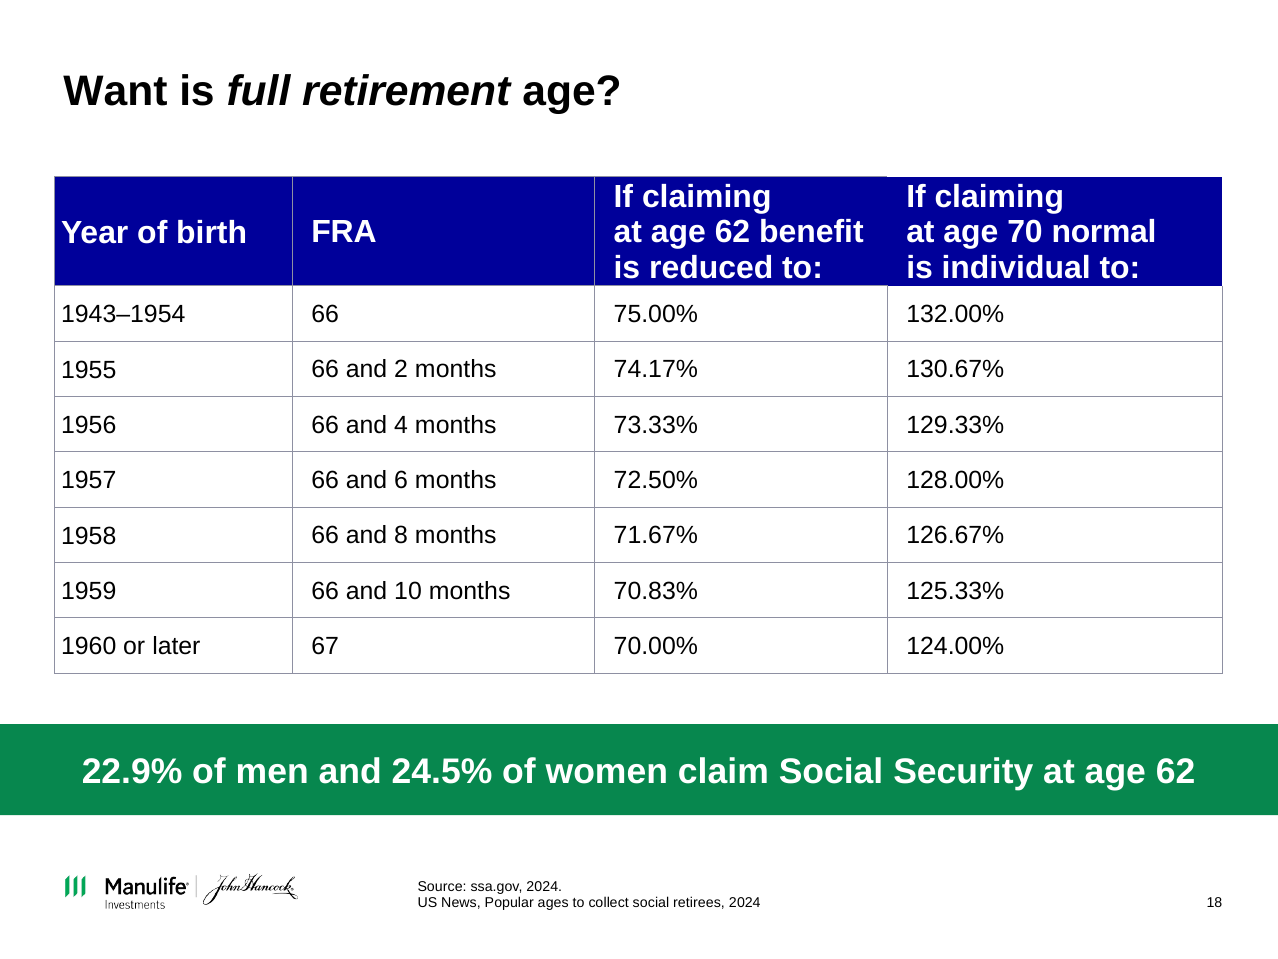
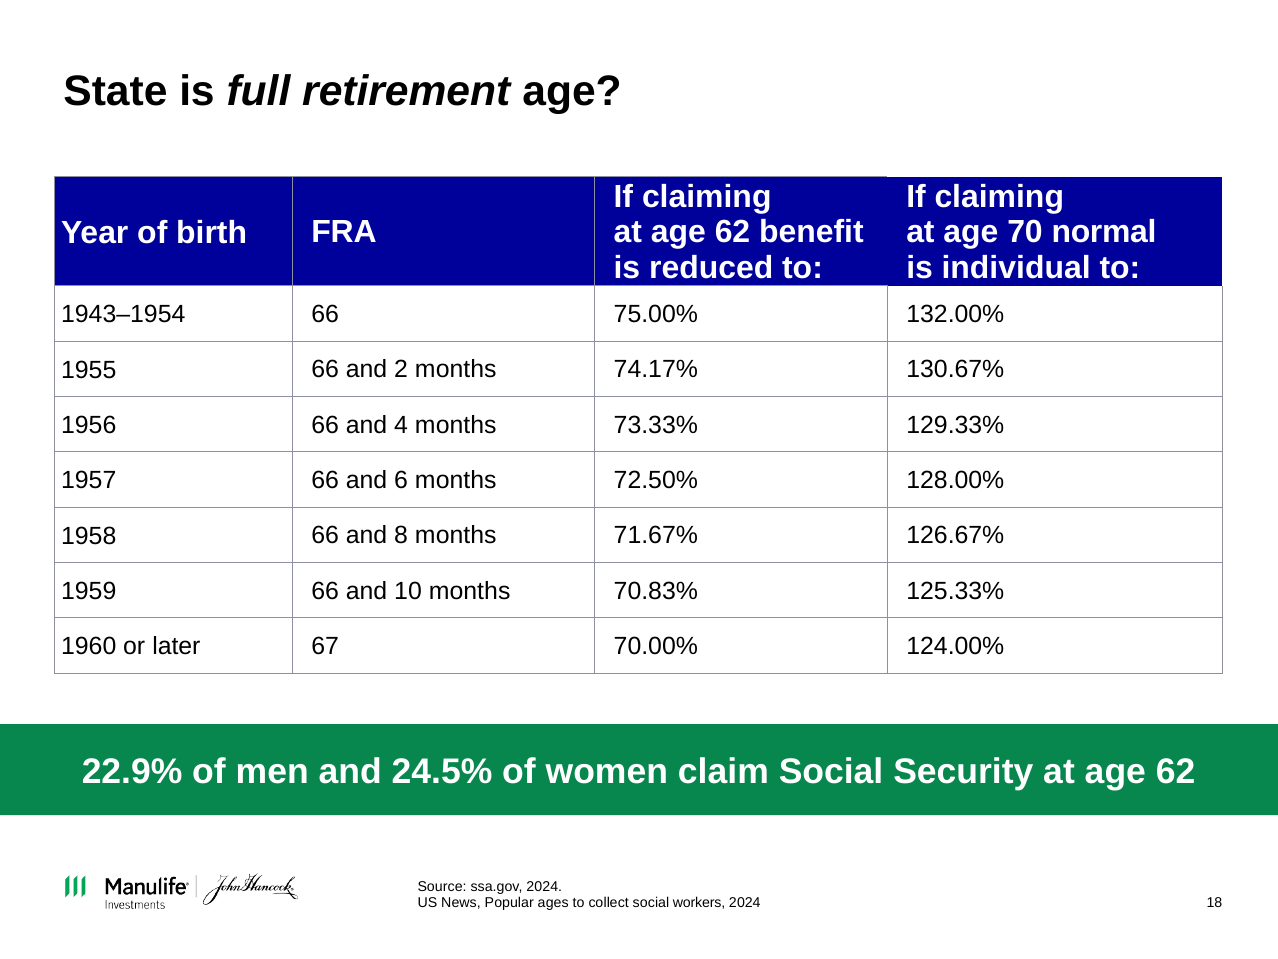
Want: Want -> State (115, 91)
retirees: retirees -> workers (699, 902)
